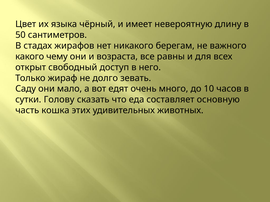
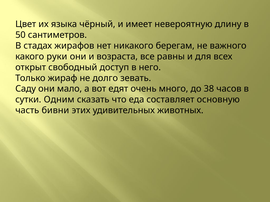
чему: чему -> руки (57, 57)
10: 10 -> 38 (209, 89)
Голову: Голову -> Одним (59, 100)
кошка: кошка -> бивни (55, 111)
